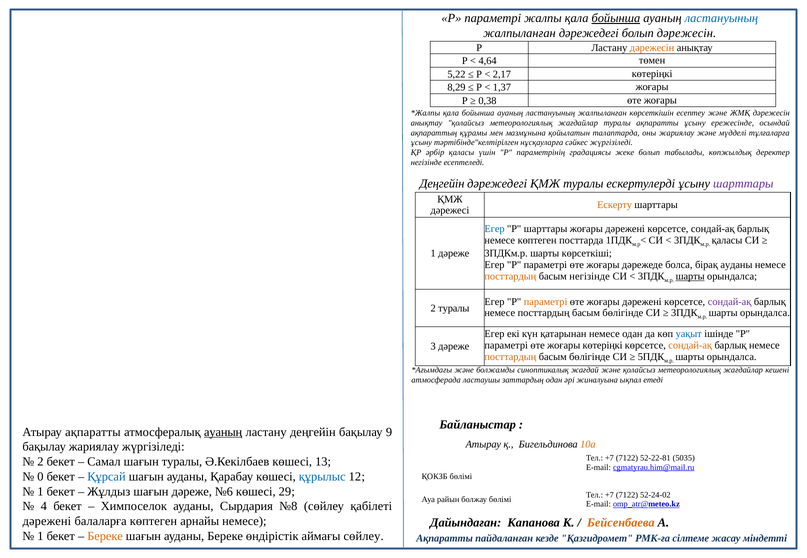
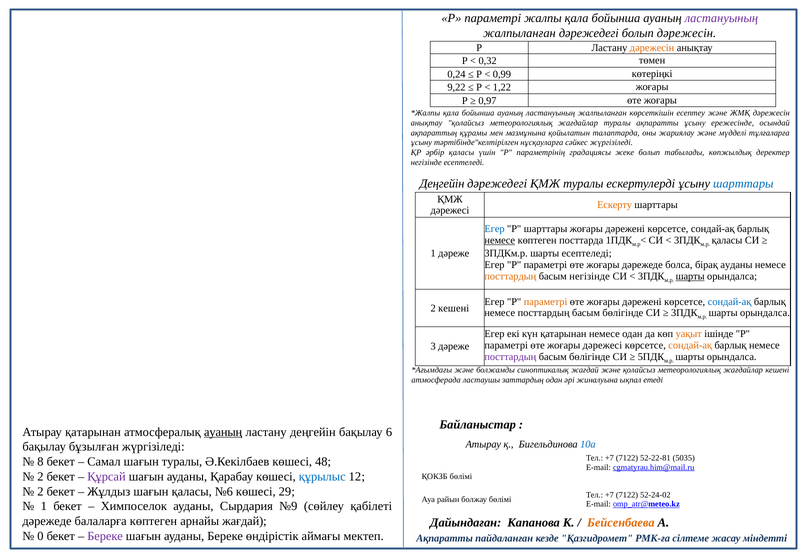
бойынша underline: present -> none (616, 18)
ластануының colour: blue -> purple (721, 18)
4,64: 4,64 -> 0,32 (488, 61)
5,22: 5,22 -> 0,24 (456, 74)
2,17: 2,17 -> 0,99 (502, 74)
8,29: 8,29 -> 9,22 (456, 88)
1,37: 1,37 -> 1,22 (502, 88)
0,38: 0,38 -> 0,97 (487, 101)
шарттары colour: purple -> blue (743, 184)
немесе underline: none -> present (500, 241)
шарты көрсеткіші: көрсеткіші -> есептеледі (587, 254)
сондай-ақ colour: purple -> blue (730, 302)
2 туралы: туралы -> кешені (454, 308)
уақыт colour: blue -> orange (689, 334)
жоғары көтеріңкі: көтеріңкі -> дәрежесі (602, 346)
посттардың colour: orange -> purple (510, 357)
Атырау ақпаратты: ақпаратты -> қатарынан (93, 433)
9: 9 -> 6 (389, 433)
10а colour: orange -> blue (588, 445)
бақылау жариялау: жариялау -> бұзылған (94, 447)
2: 2 -> 8 (40, 462)
13: 13 -> 48 (323, 462)
0: 0 -> 2 (40, 477)
Құрсай colour: blue -> purple (106, 477)
1: 1 -> 2 (40, 492)
шағын дәреже: дәреже -> қаласы (192, 492)
4: 4 -> 1 (44, 507)
№8: №8 -> №9 (288, 507)
дәрежені: дәрежені -> дәрежеде (47, 522)
арнайы немесе: немесе -> жағдай (244, 522)
1: 1 -> 0 (40, 537)
Береке colour: orange -> purple (105, 537)
аймағы сөйлеу: сөйлеу -> мектеп (364, 537)
